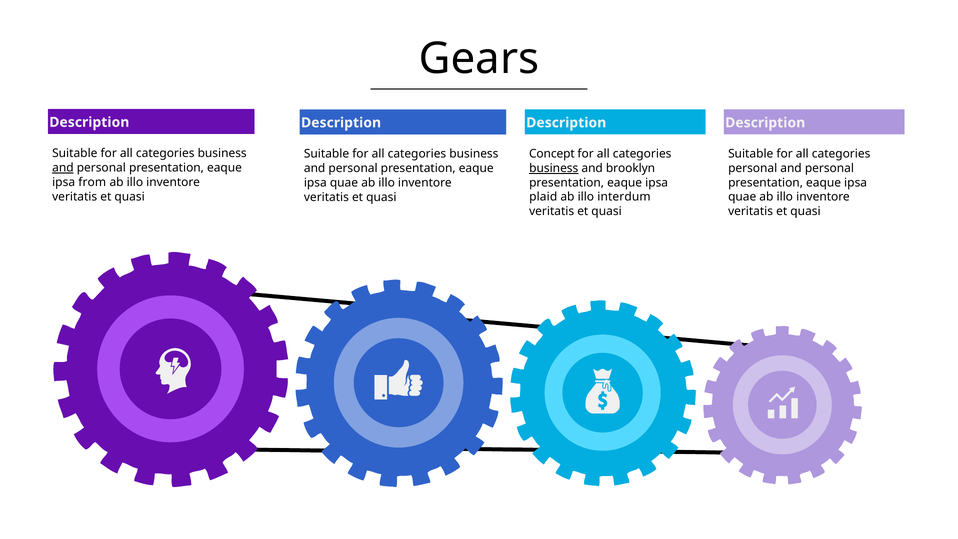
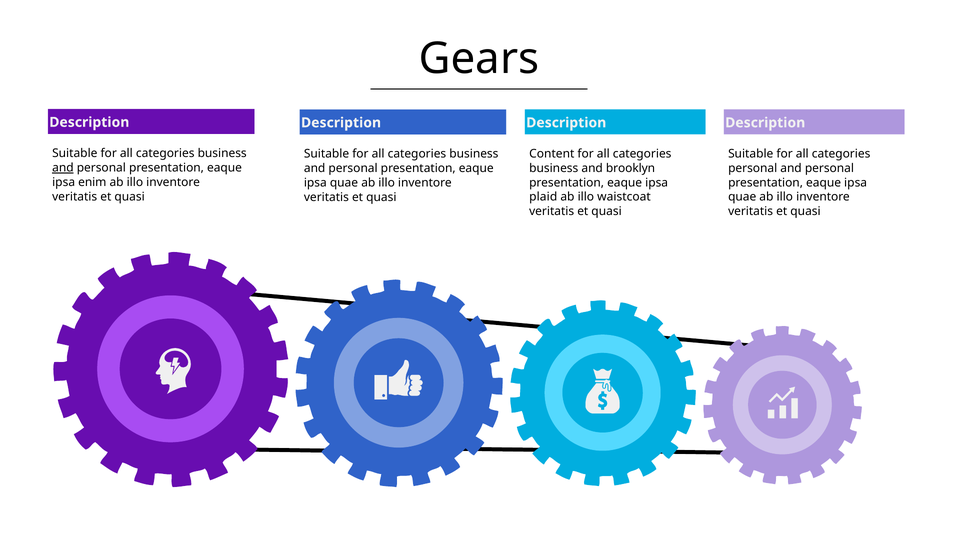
Concept: Concept -> Content (552, 154)
business underline: present -> none (554, 168)
from: from -> enim (92, 182)
interdum: interdum -> waistcoat (624, 197)
